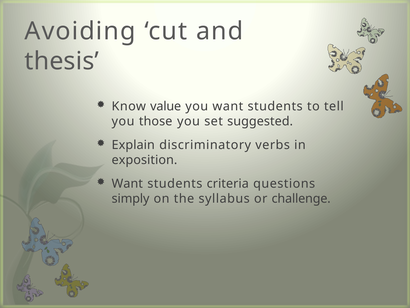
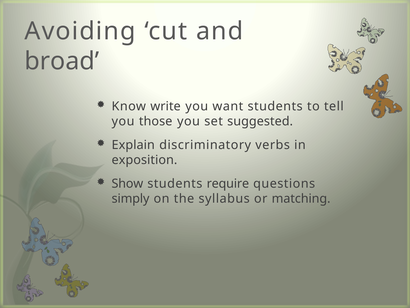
thesis: thesis -> broad (62, 61)
value: value -> write (166, 106)
Want: Want -> Show (127, 183)
criteria: criteria -> require (228, 183)
challenge: challenge -> matching (301, 198)
